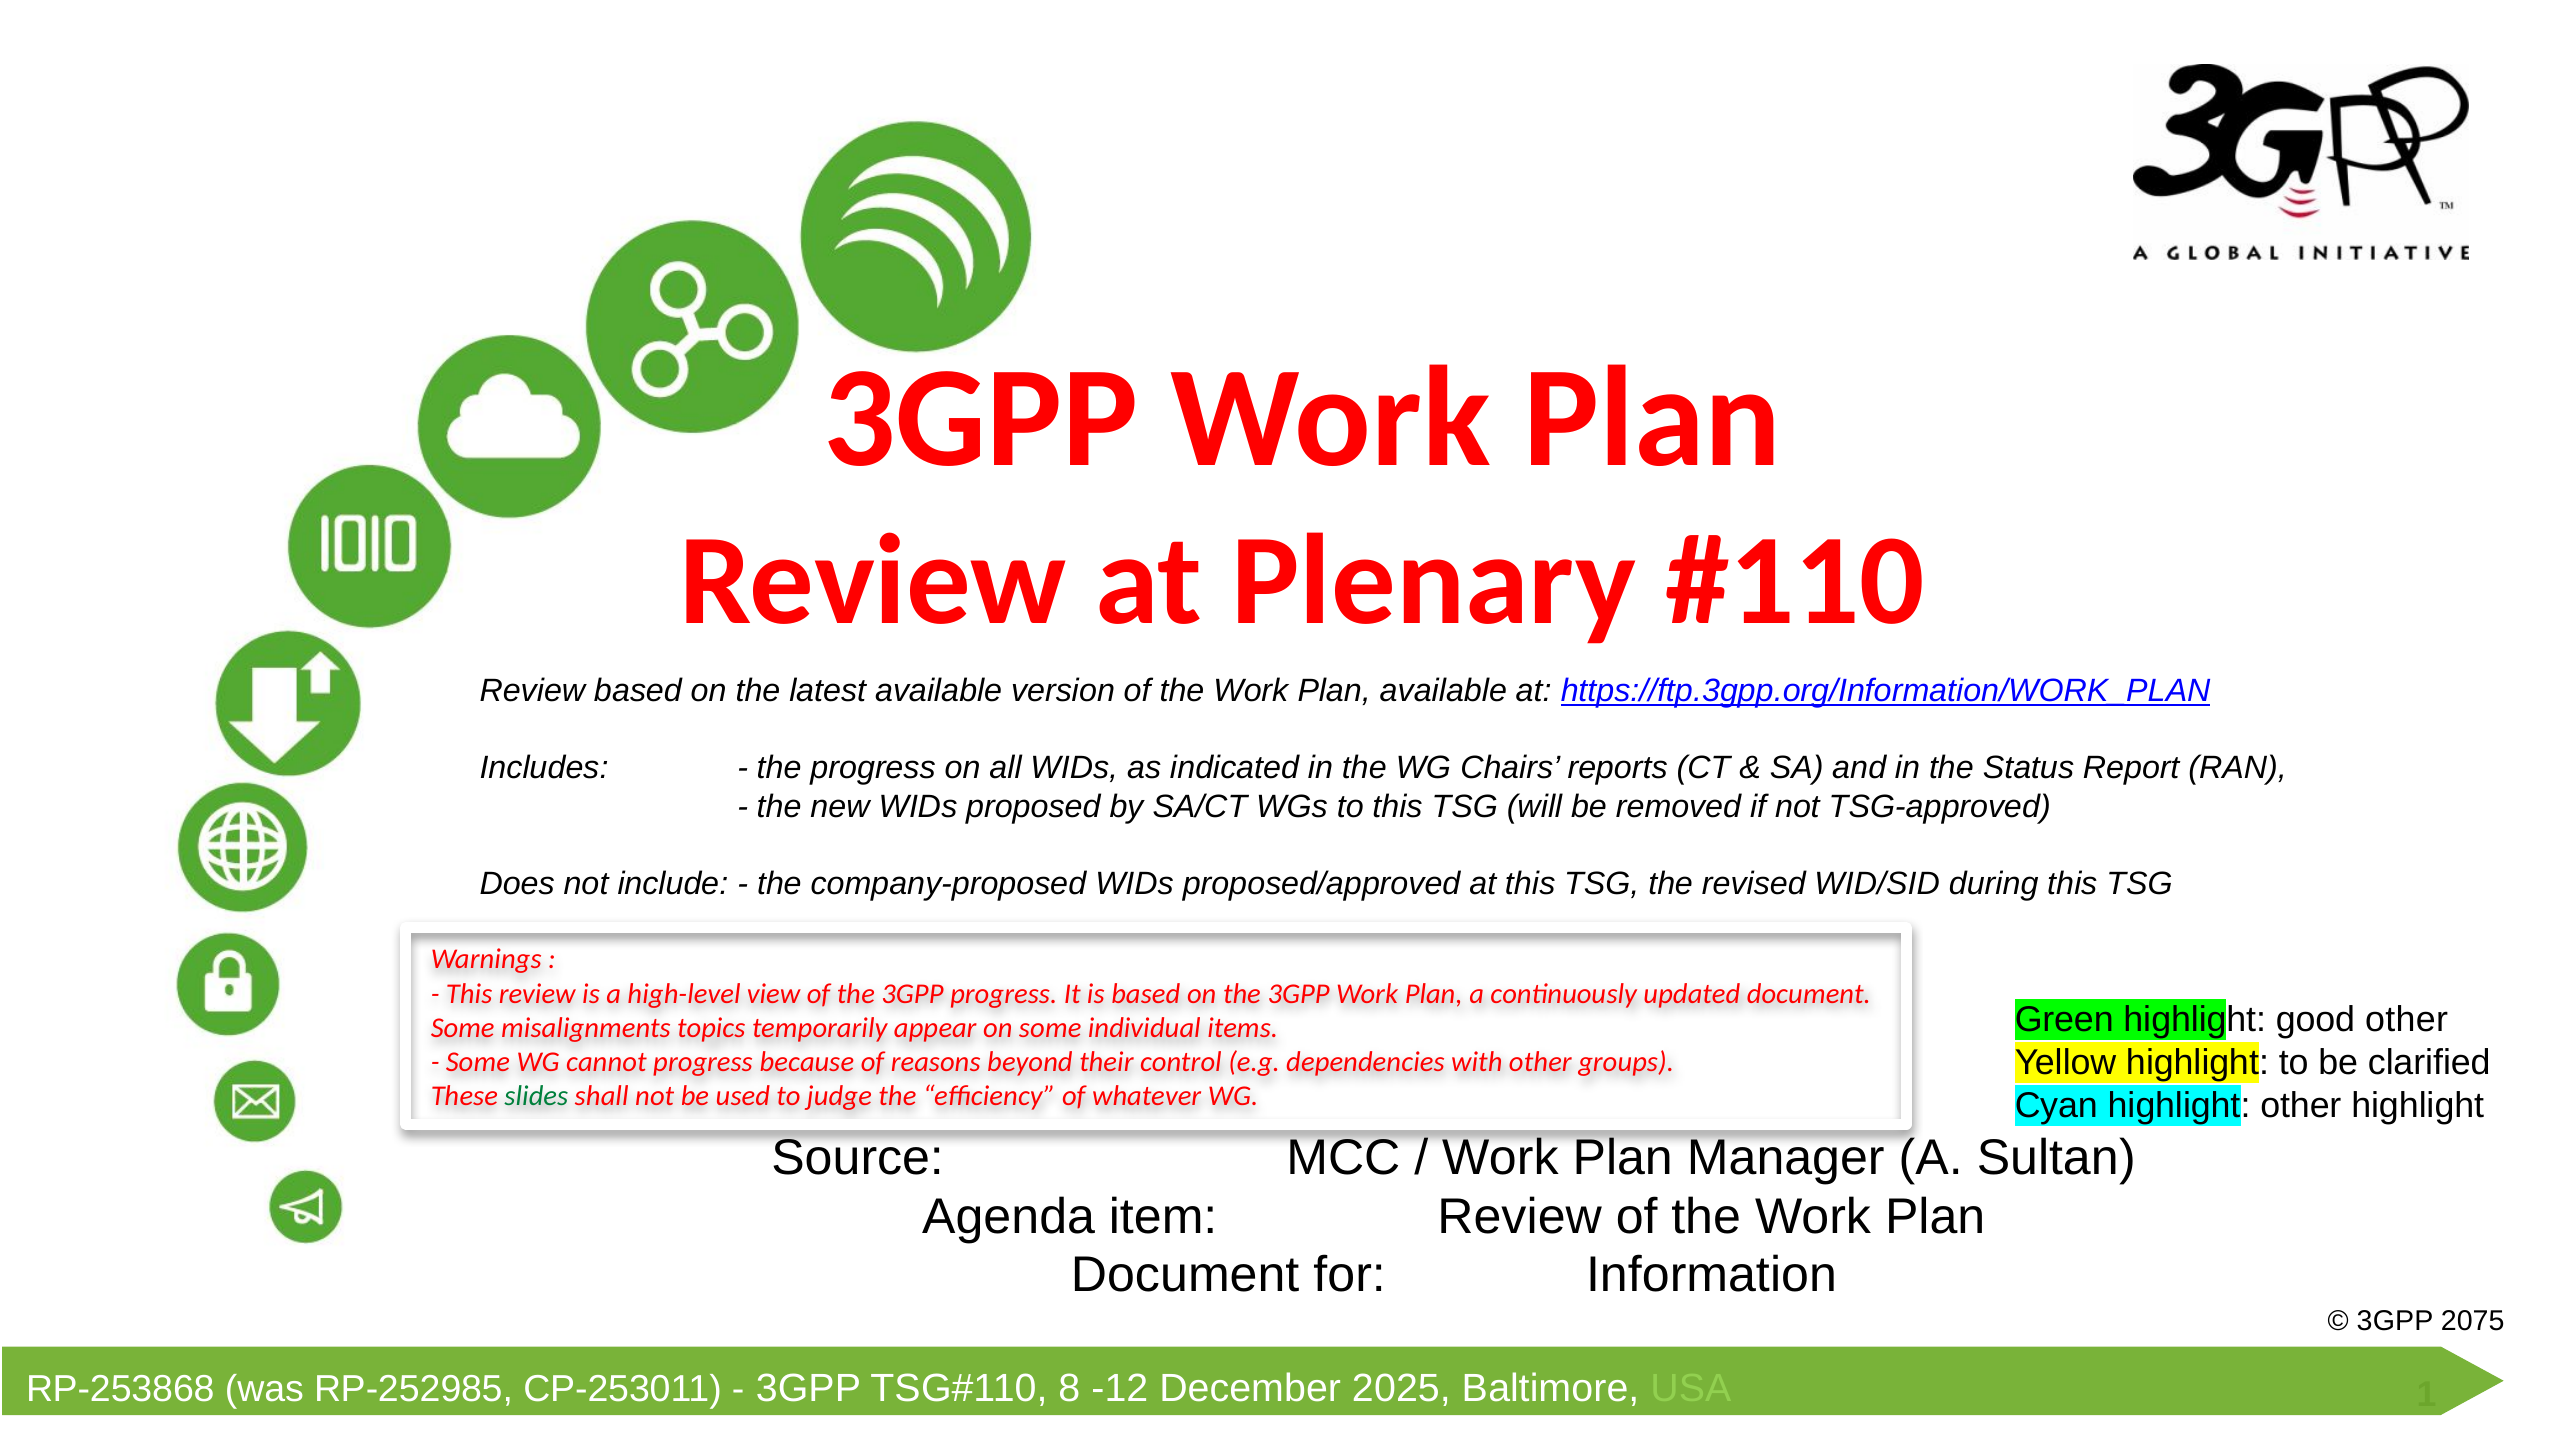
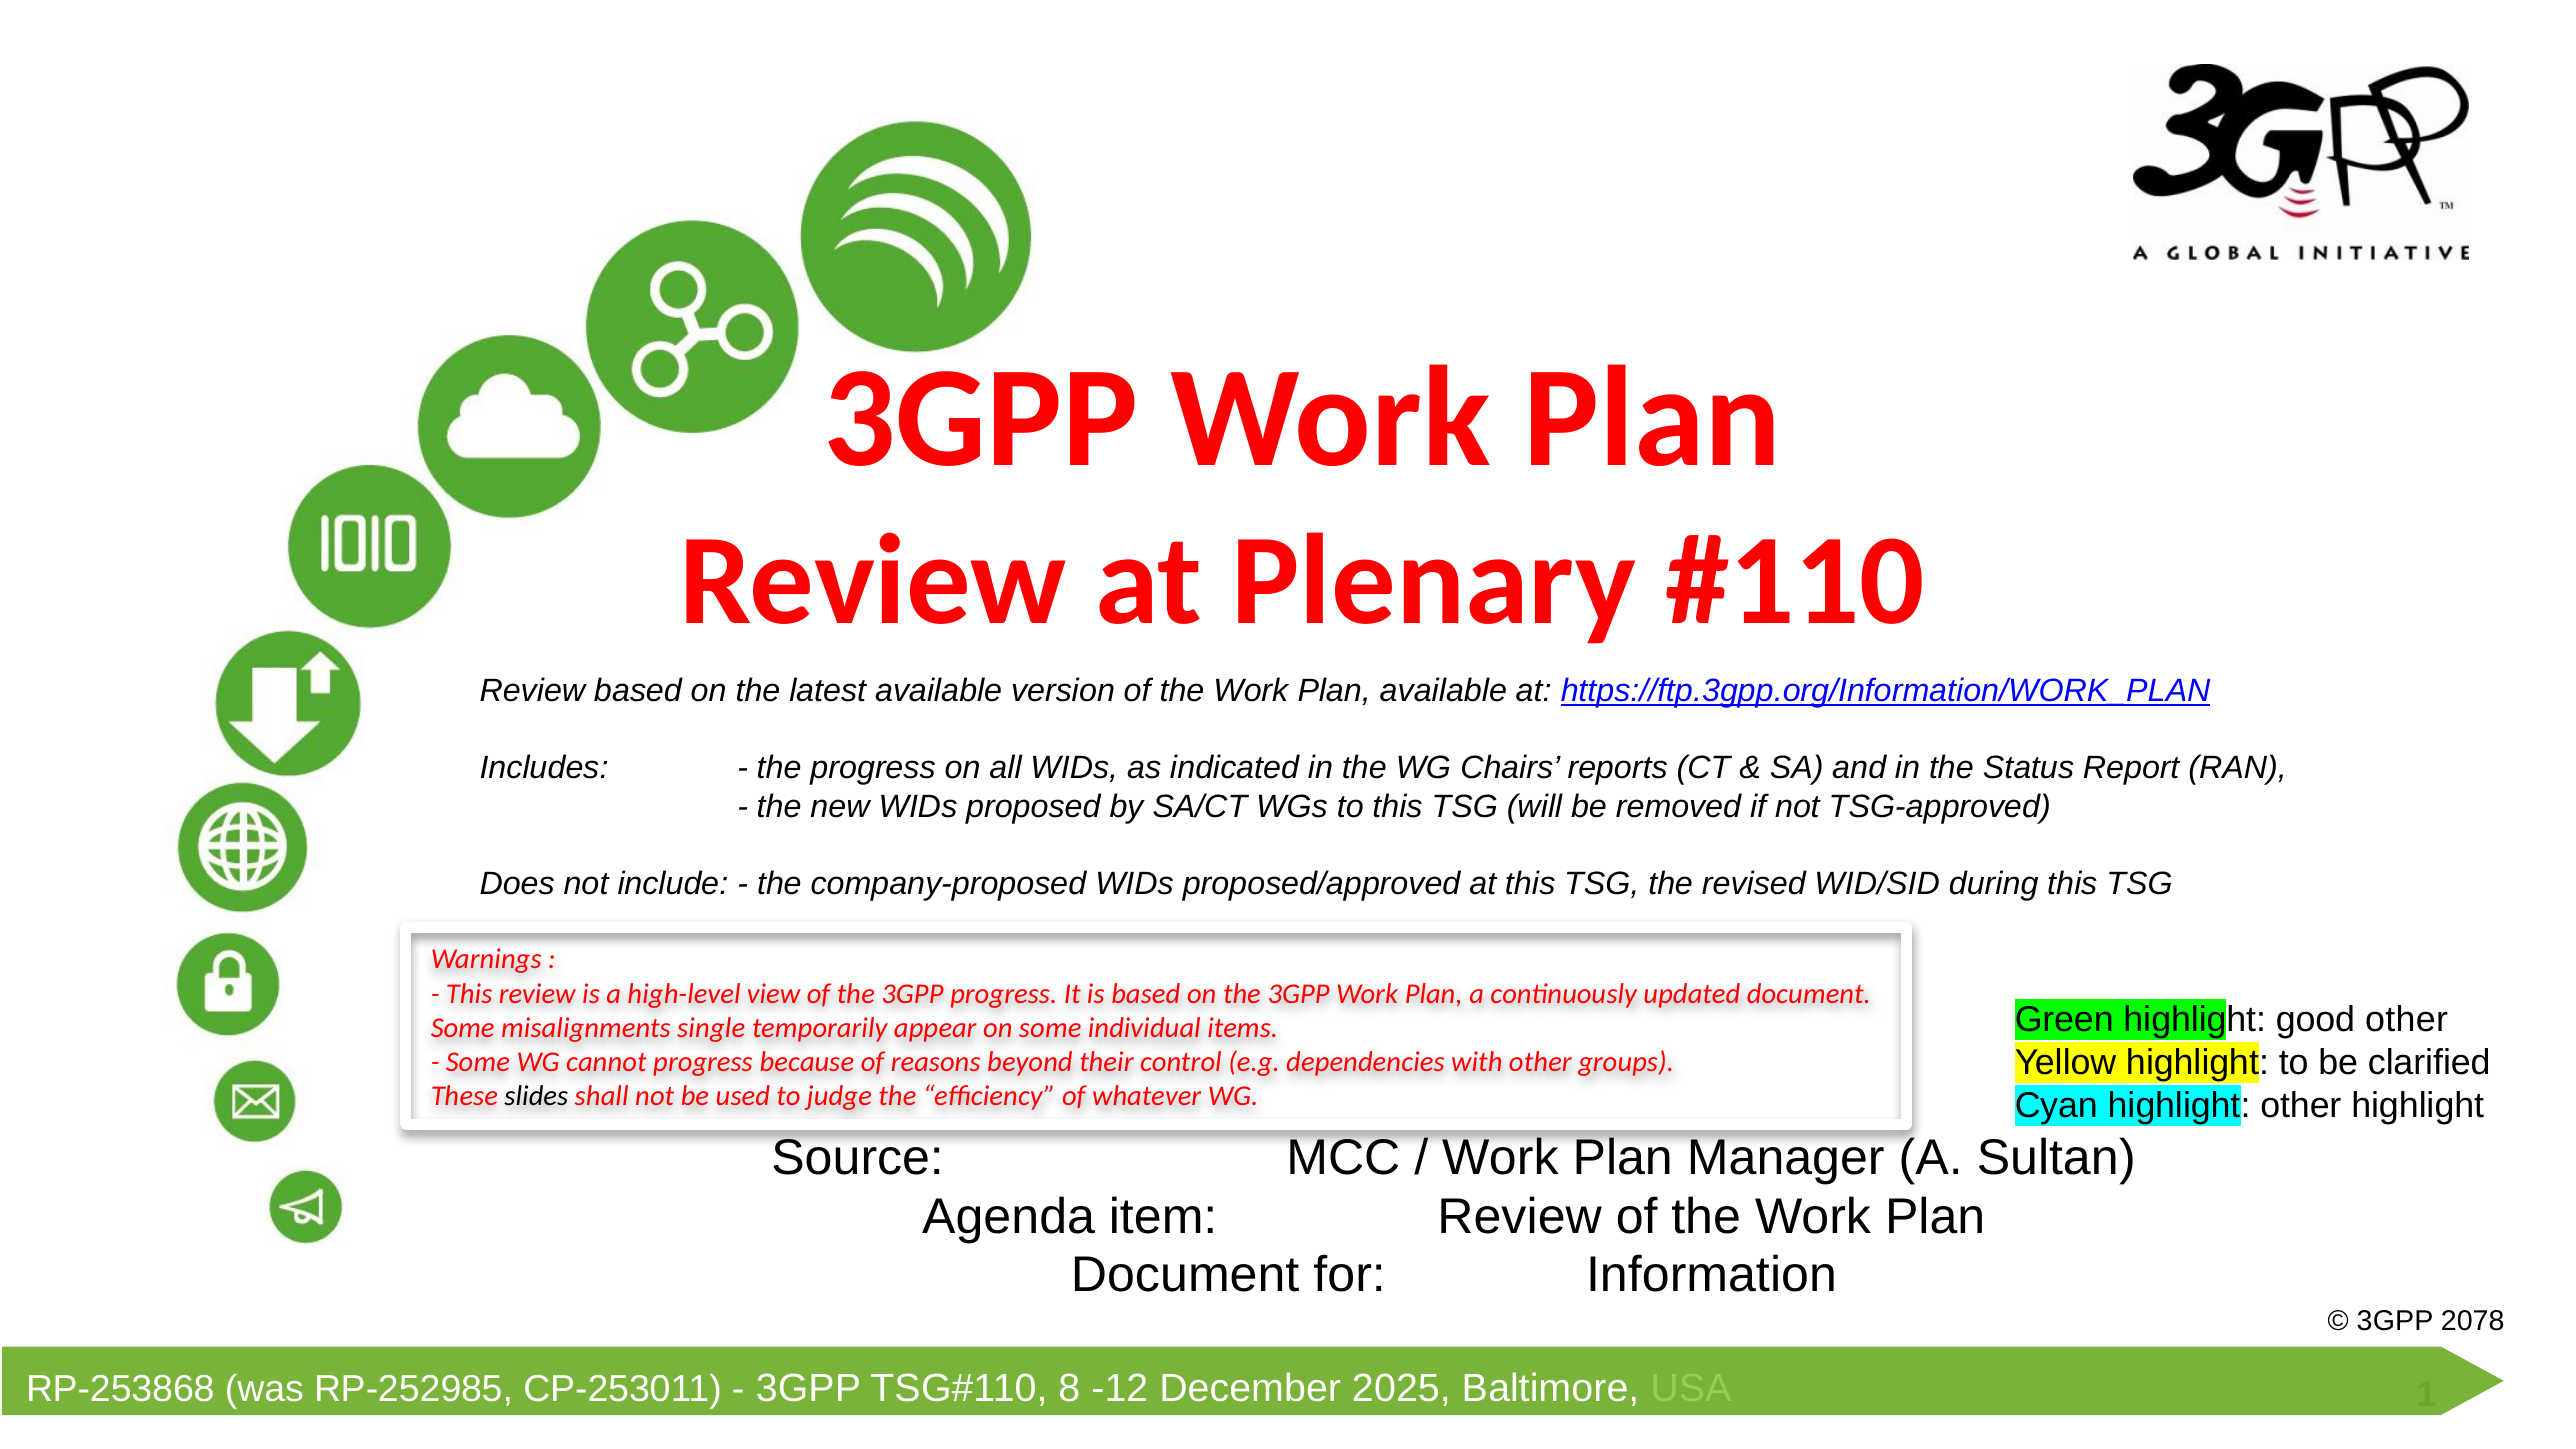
topics: topics -> single (711, 1028)
slides colour: green -> black (536, 1097)
2075: 2075 -> 2078 (2473, 1321)
